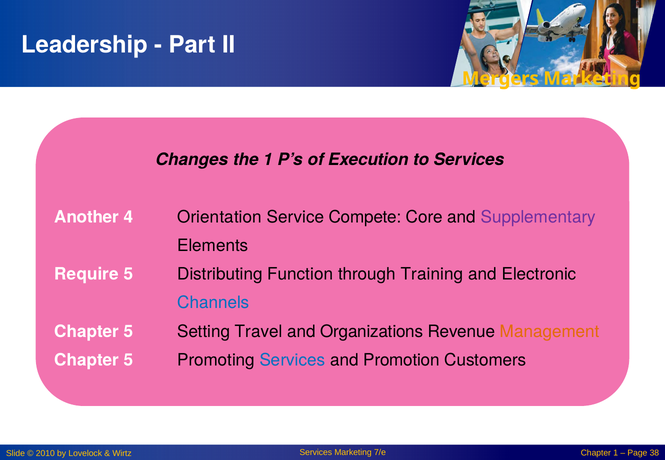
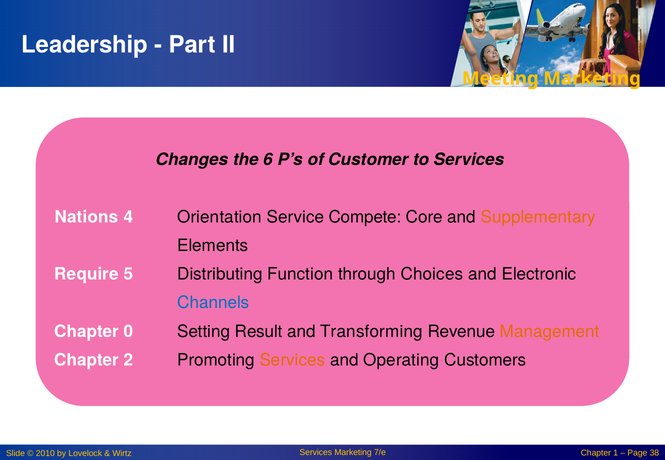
Mergers: Mergers -> Meeting (500, 79)
the 1: 1 -> 6 (268, 160)
Execution: Execution -> Customer (368, 160)
Another: Another -> Nations (87, 217)
Supplementary colour: purple -> orange (538, 217)
Training: Training -> Choices (432, 275)
5: 5 -> 0 (128, 332)
Travel: Travel -> Result (259, 332)
Organizations: Organizations -> Transforming (372, 332)
5: 5 -> 2 (128, 360)
Services colour: blue -> orange (292, 360)
Promotion: Promotion -> Operating (401, 360)
